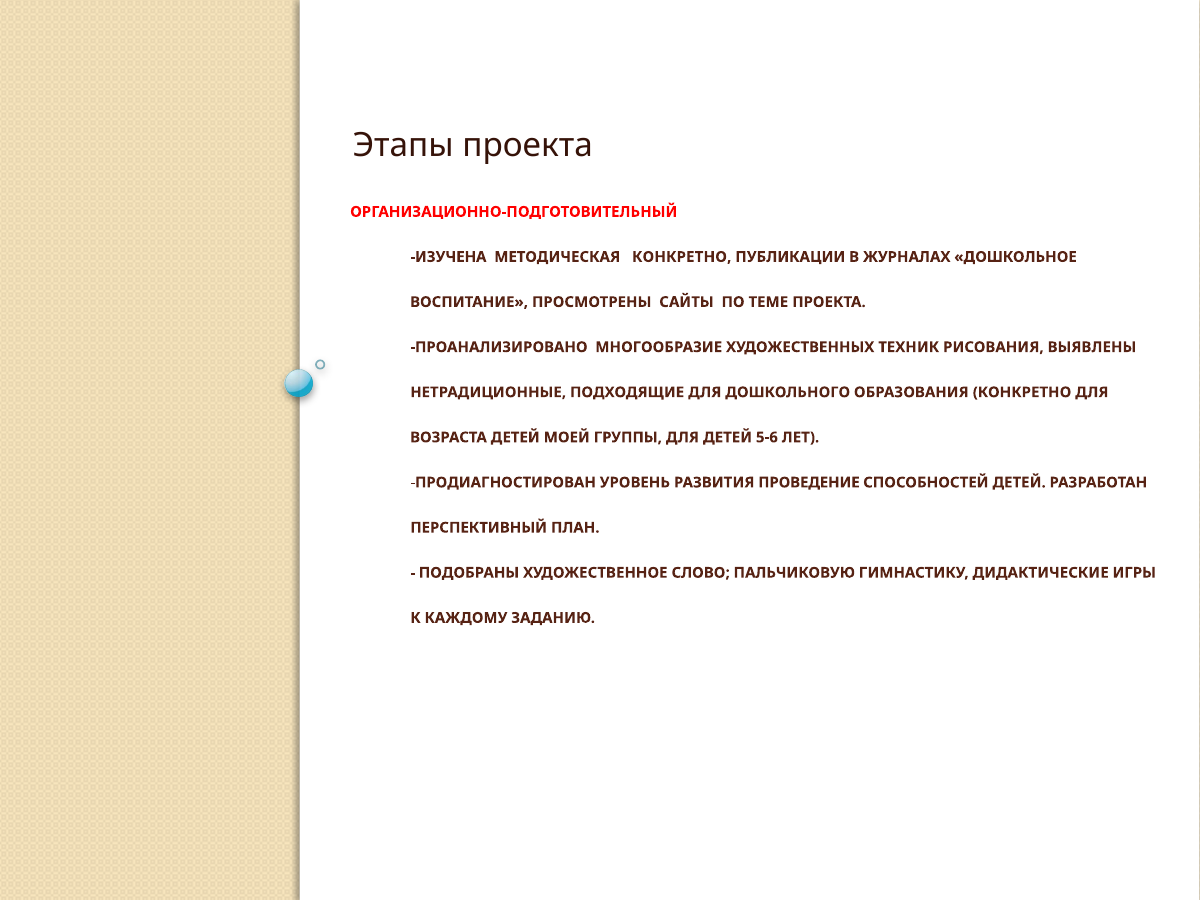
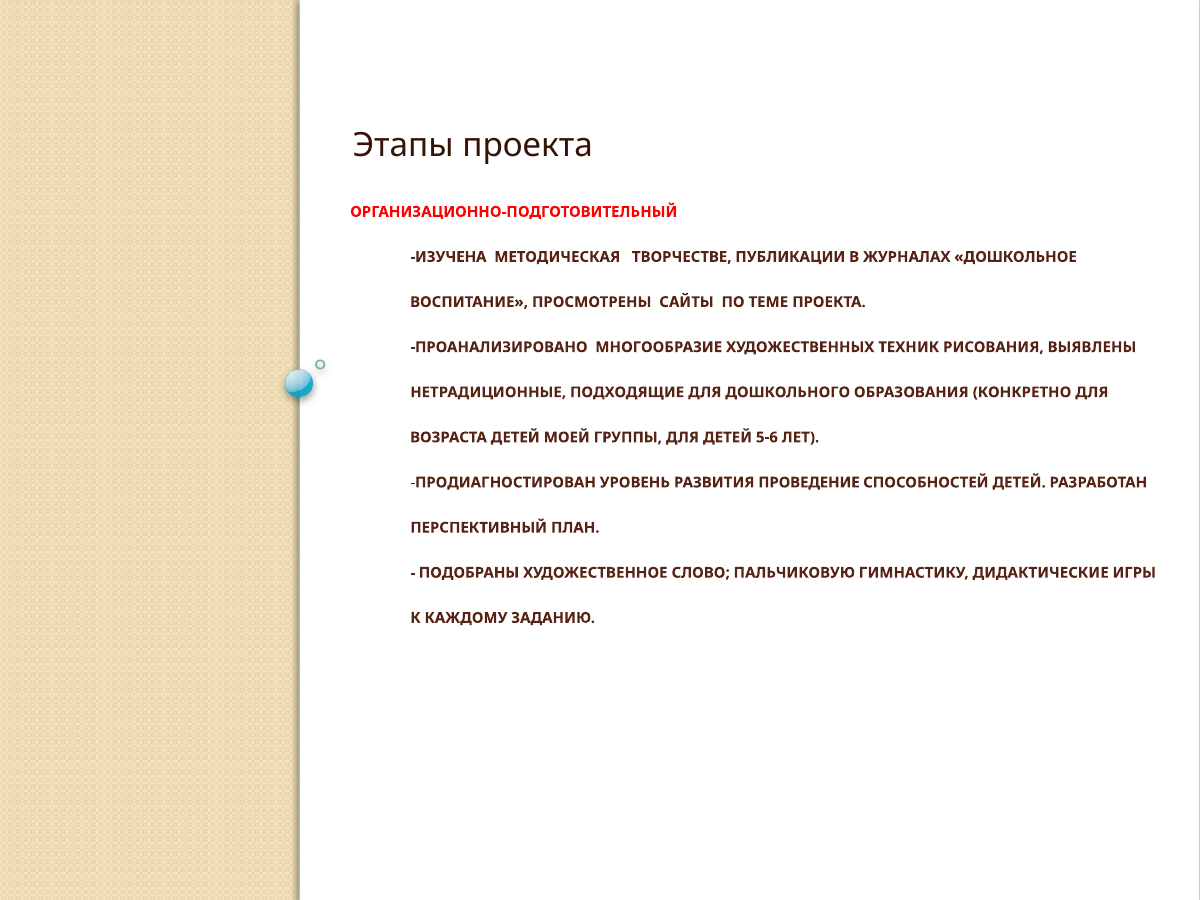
МЕТОДИЧЕСКАЯ КОНКРЕТНО: КОНКРЕТНО -> ТВОРЧЕСТВЕ (682, 257)
